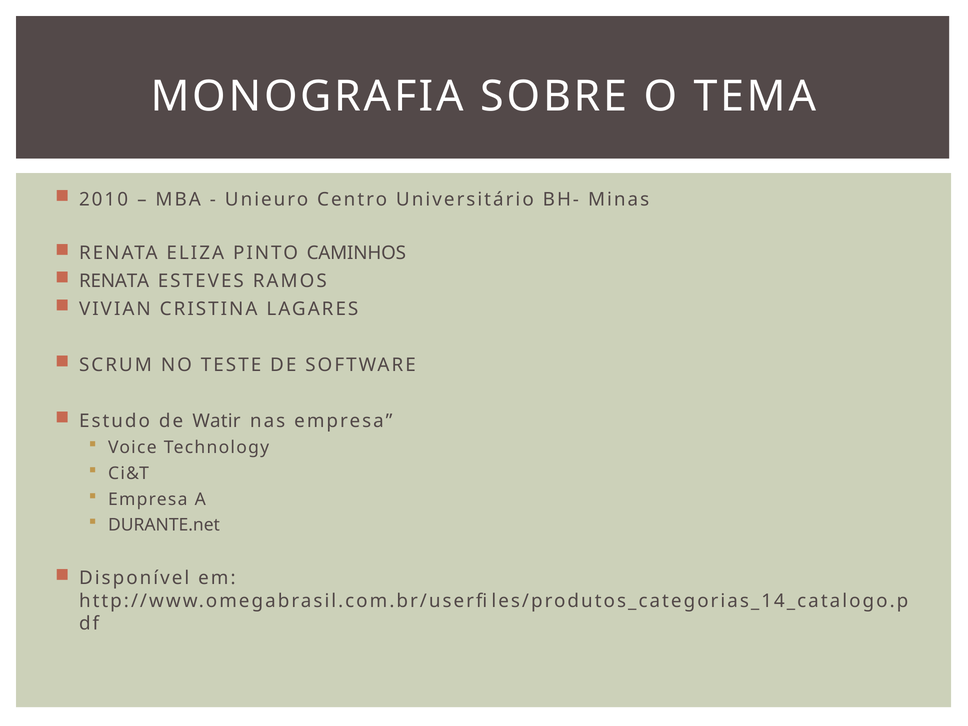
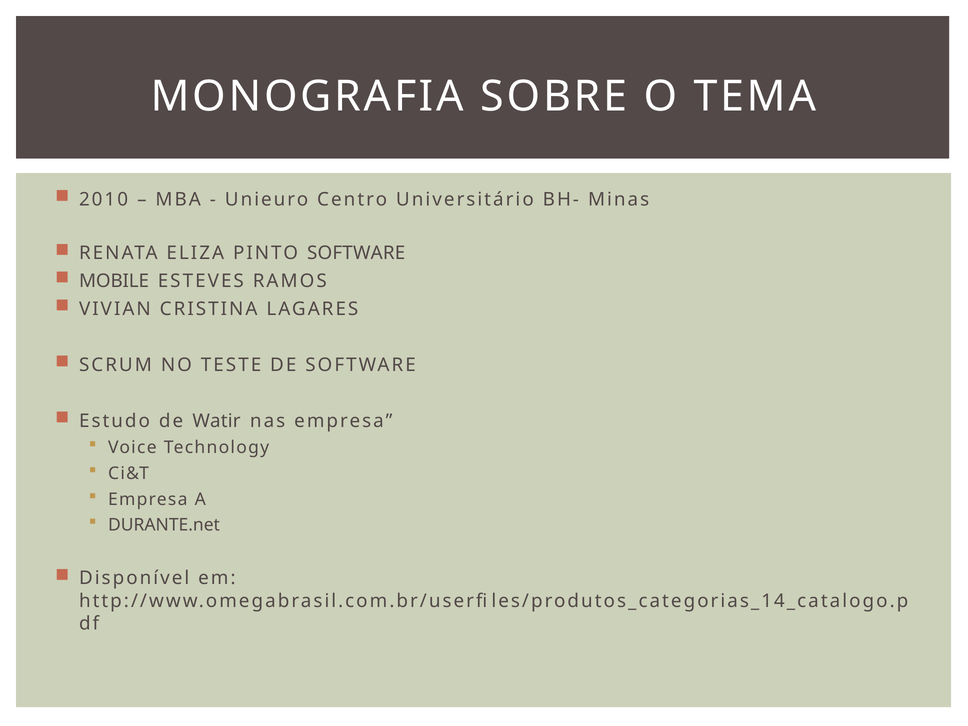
PINTO CAMINHOS: CAMINHOS -> SOFTWARE (356, 253)
RENATA: RENATA -> MOBILE (114, 281)
